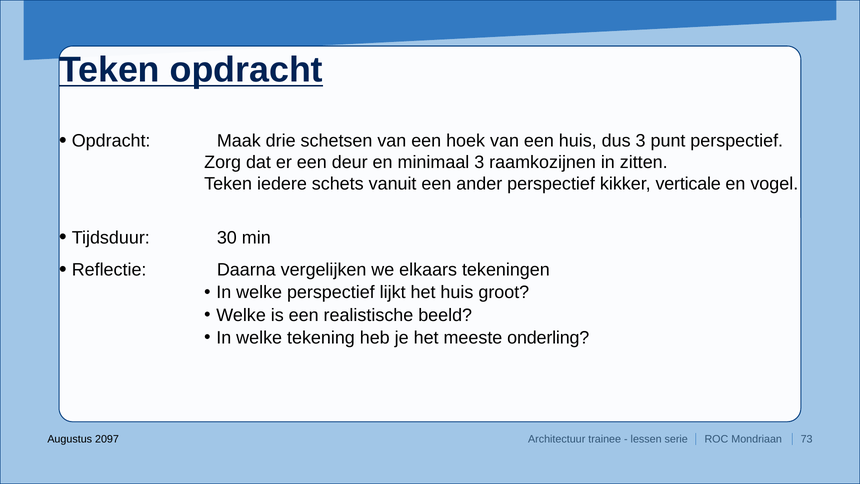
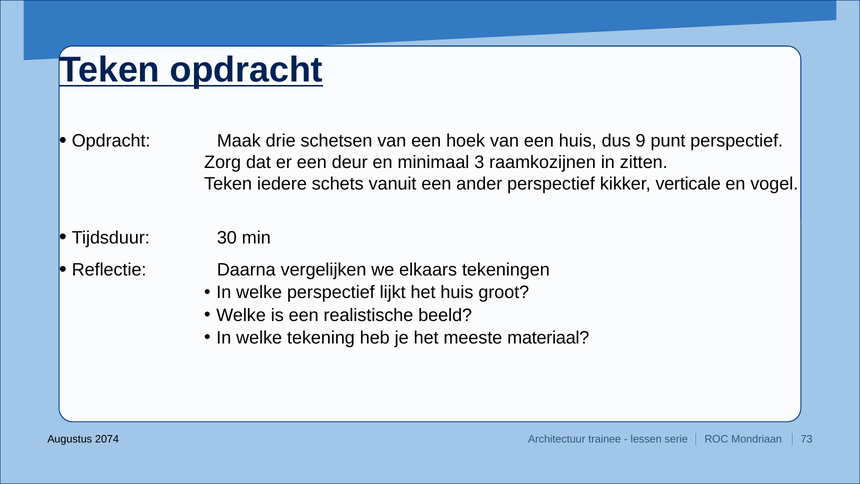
dus 3: 3 -> 9 (641, 141)
onderling: onderling -> materiaal (548, 338)
2097: 2097 -> 2074 (107, 439)
